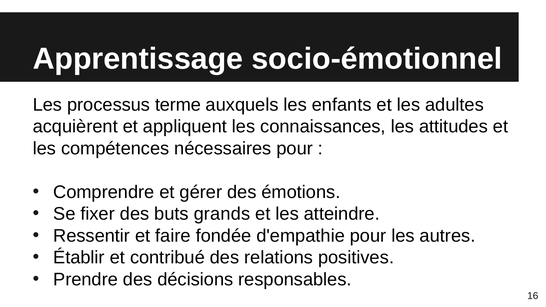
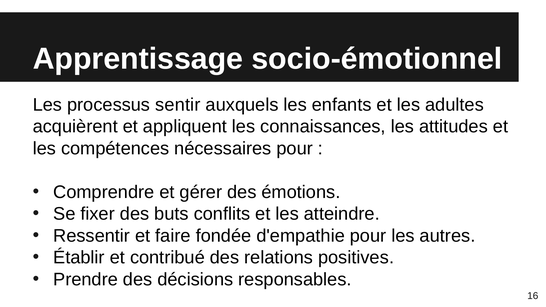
terme: terme -> sentir (178, 105)
grands: grands -> conflits (222, 214)
